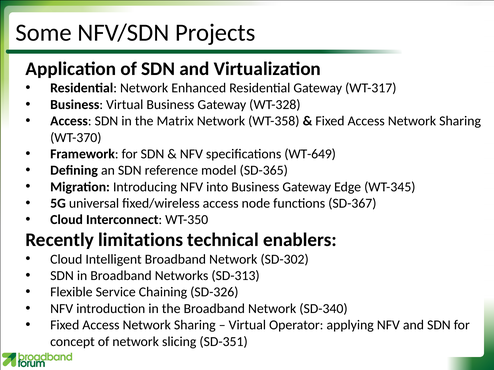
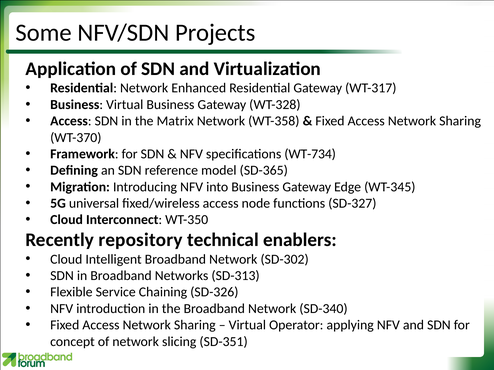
WT-649: WT-649 -> WT-734 (310, 154)
SD-367: SD-367 -> SD-327 (352, 204)
limitations: limitations -> repository (140, 240)
